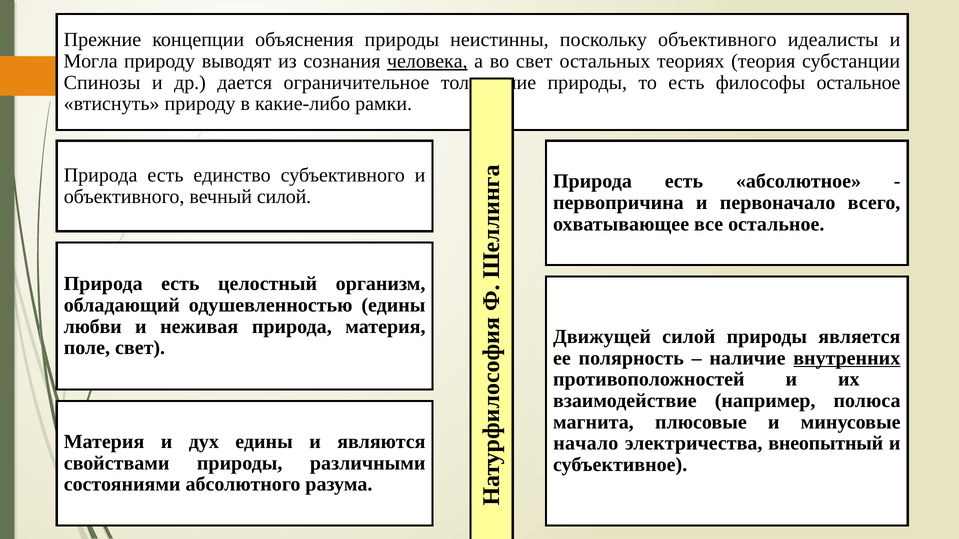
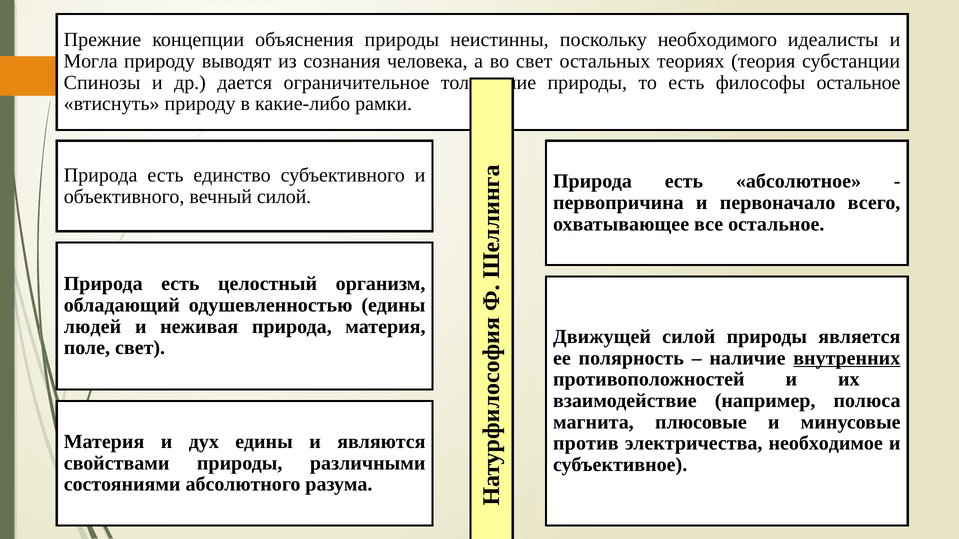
поскольку объективного: объективного -> необходимого (717, 40)
человека underline: present -> none (427, 61)
любви: любви -> людей (92, 327)
начало: начало -> против (586, 444)
внеопытный: внеопытный -> необходимое (826, 444)
